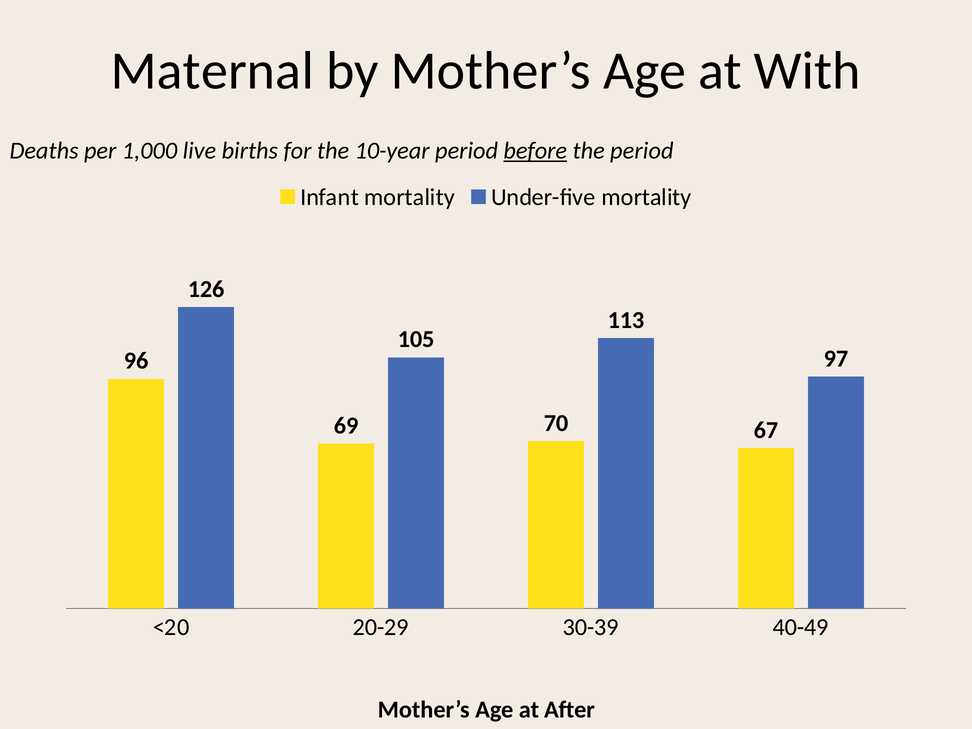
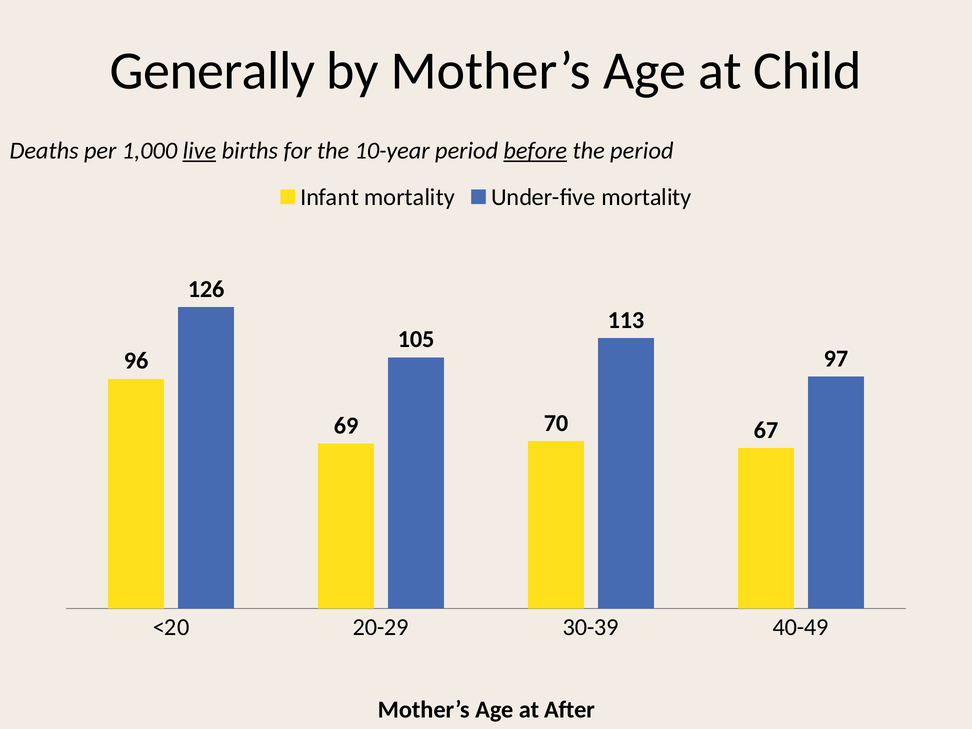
Maternal: Maternal -> Generally (213, 71)
With: With -> Child (807, 71)
live underline: none -> present (199, 151)
